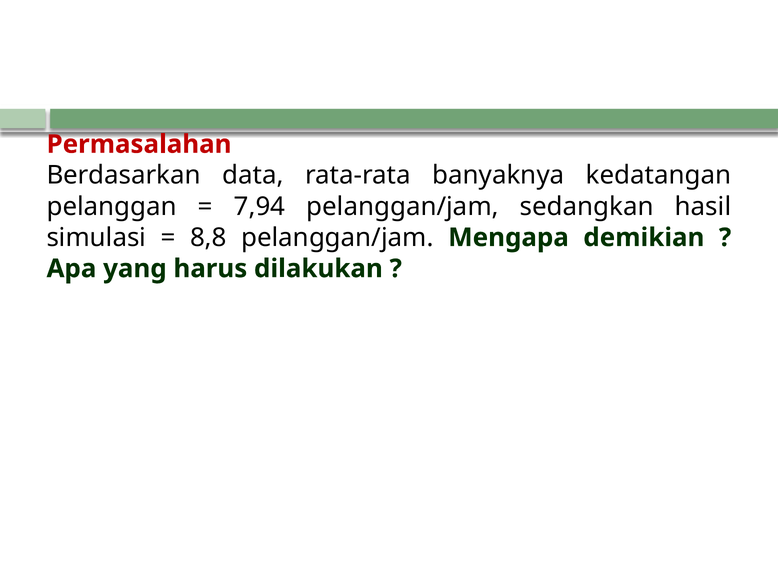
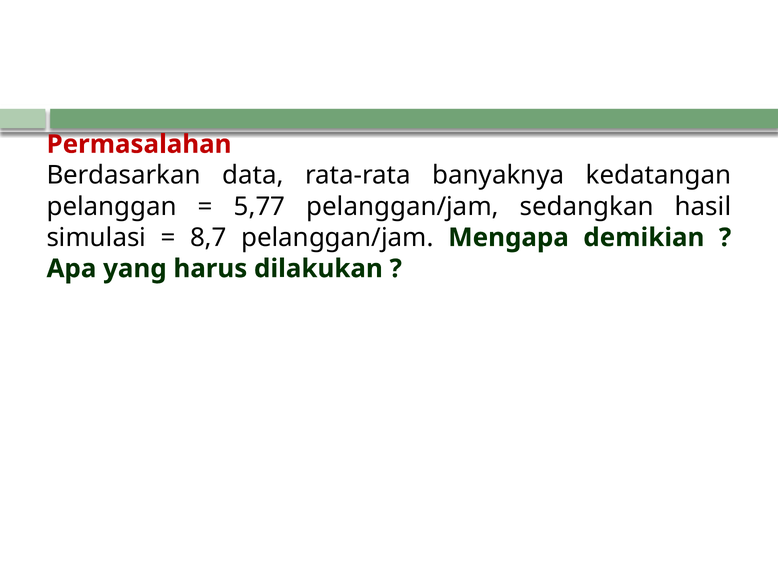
7,94: 7,94 -> 5,77 (260, 207)
8,8: 8,8 -> 8,7 (208, 238)
